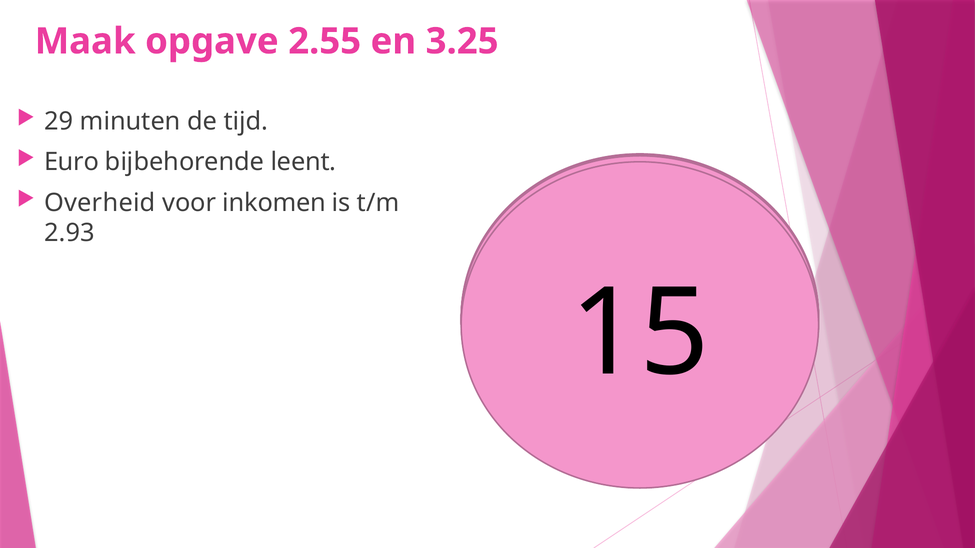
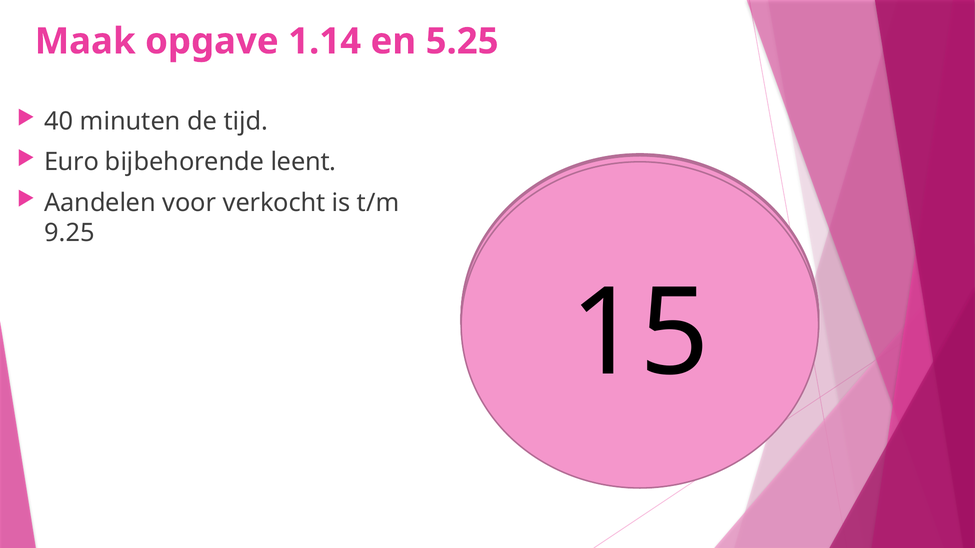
2.55: 2.55 -> 1.14 (325, 41)
3.25: 3.25 -> 5.25 (462, 41)
29: 29 -> 40 (59, 122)
Overheid: Overheid -> Aandelen (100, 203)
inkomen: inkomen -> verkocht (274, 203)
2.93: 2.93 -> 9.25 (69, 233)
